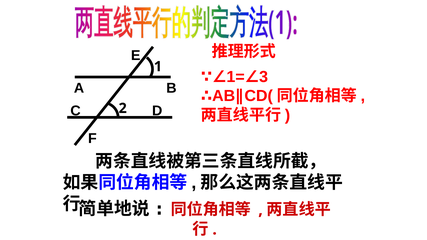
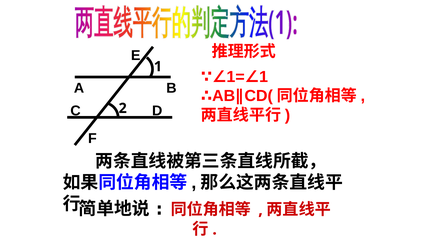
3: 3 -> 1 (264, 77)
